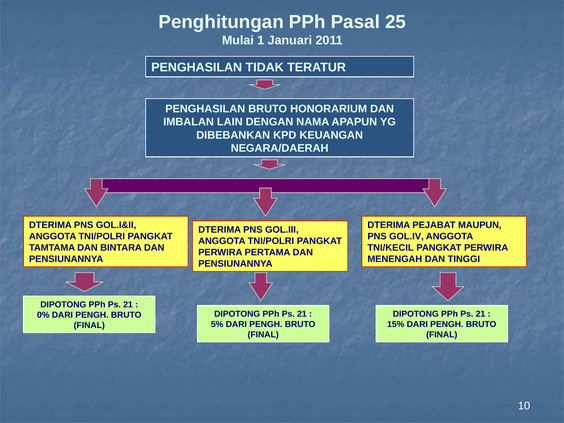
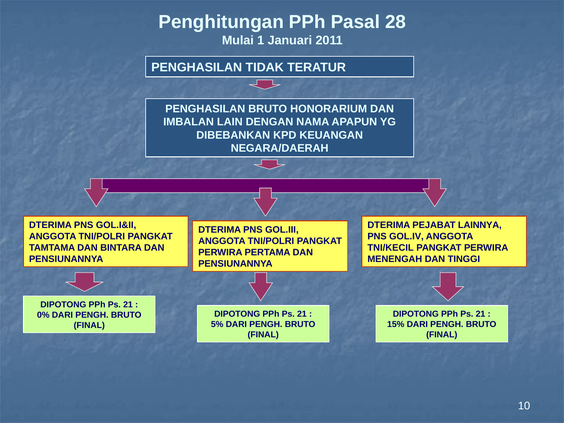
25: 25 -> 28 (396, 22)
MAUPUN: MAUPUN -> LAINNYA (480, 225)
